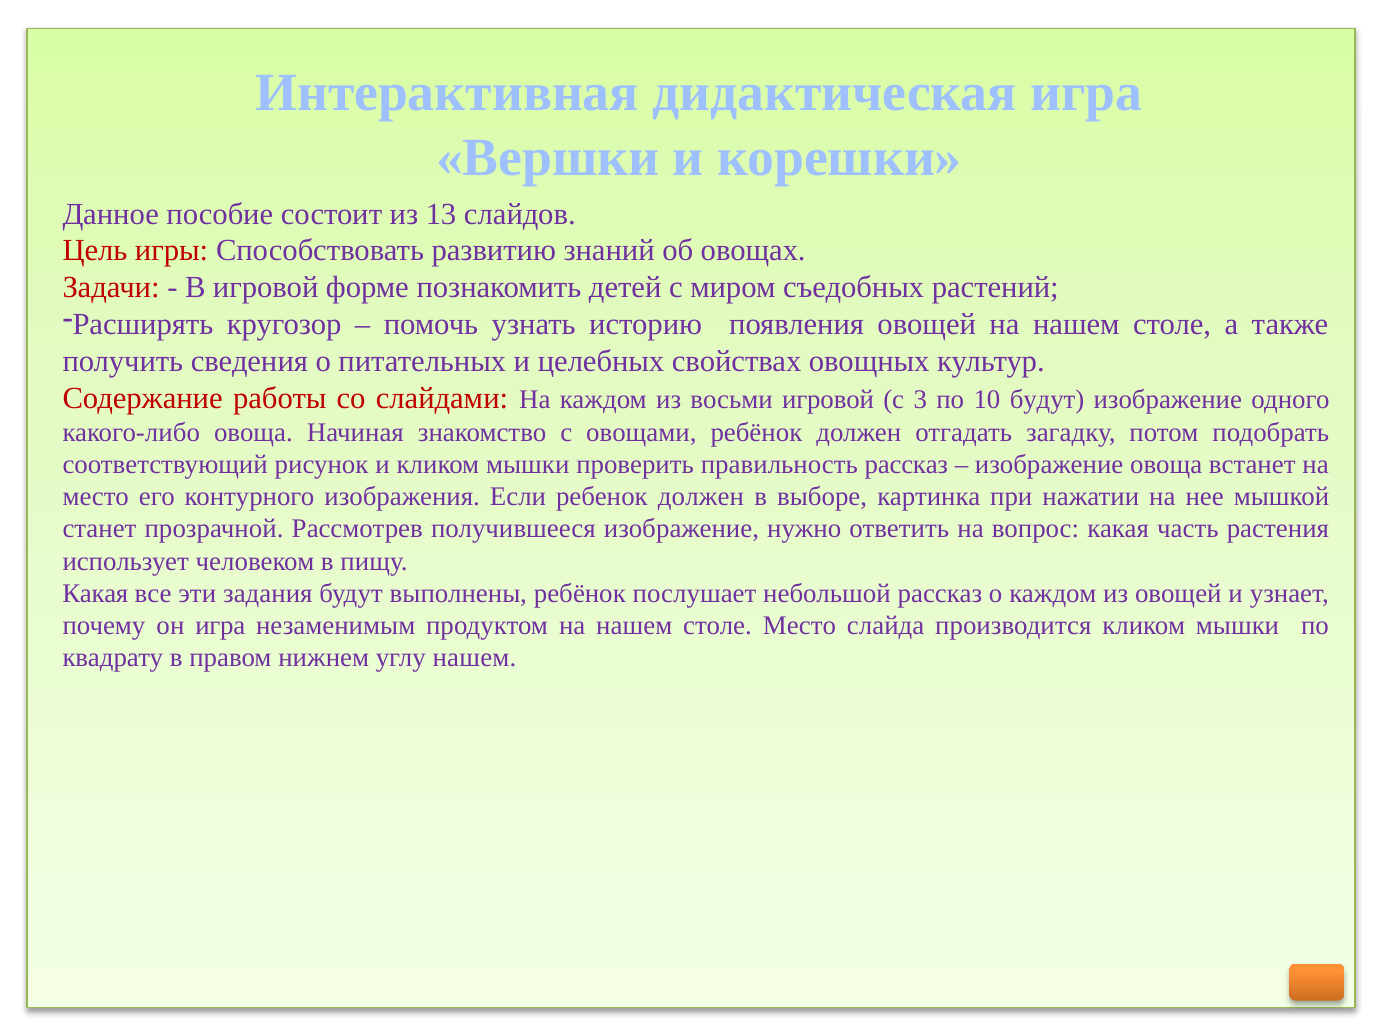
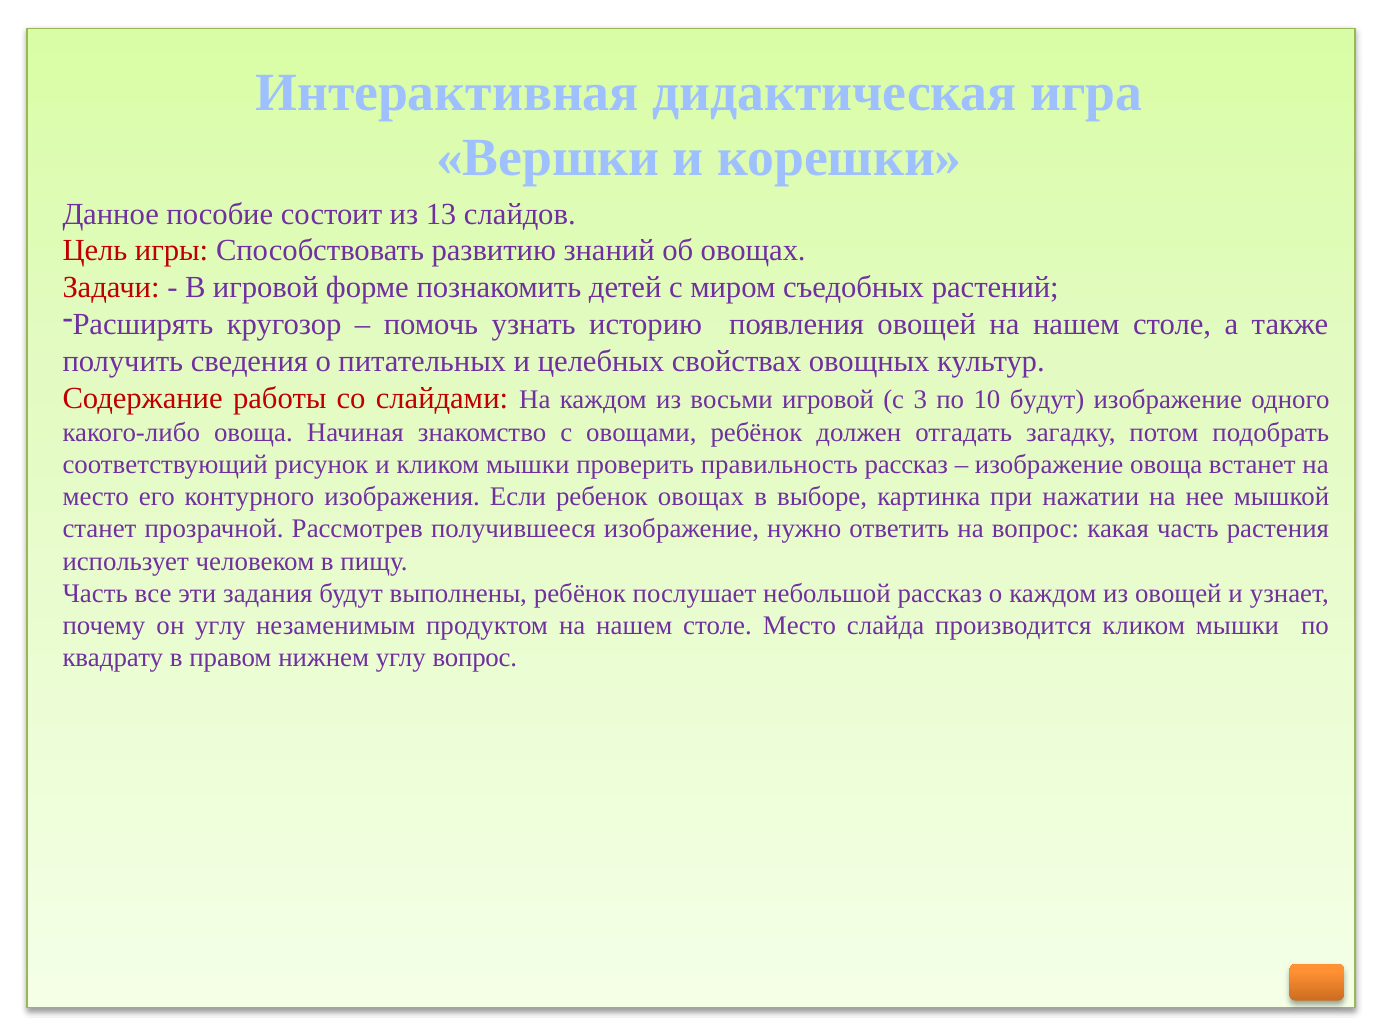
ребенок должен: должен -> овощах (701, 497)
Какая: Какая -> Часть (95, 594)
он игра: игра -> углу (220, 626)
углу нашем: нашем -> вопрос (475, 658)
